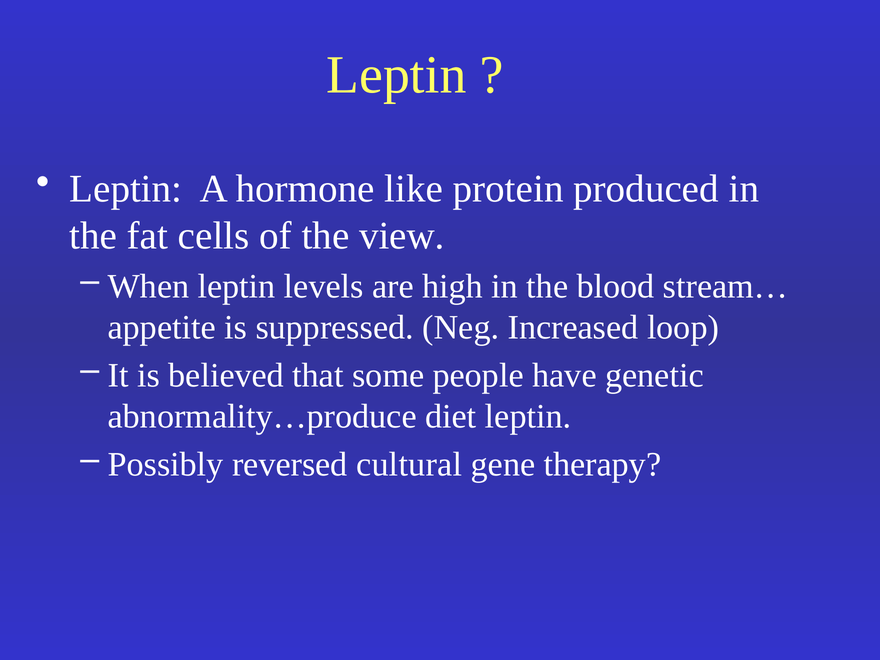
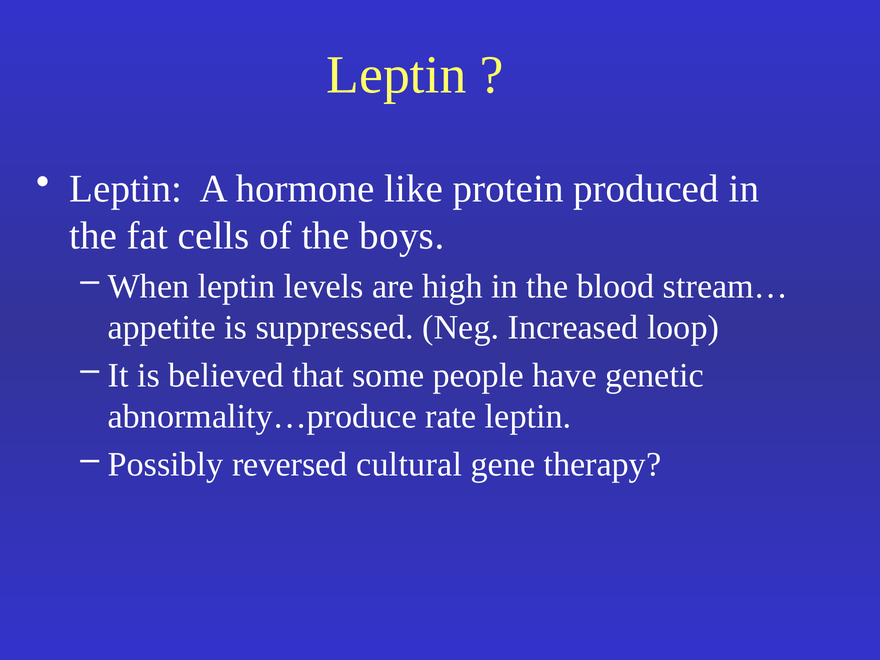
view: view -> boys (402, 236)
diet: diet -> rate (451, 416)
